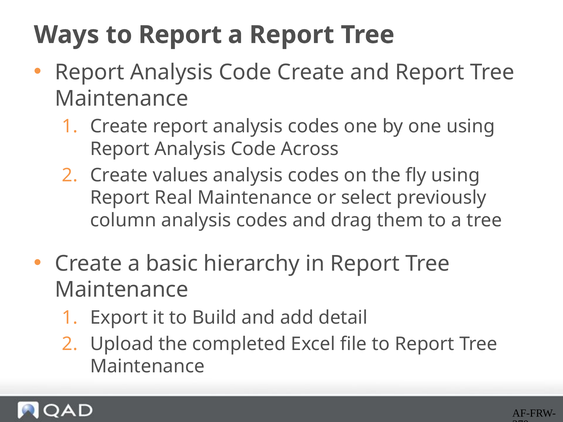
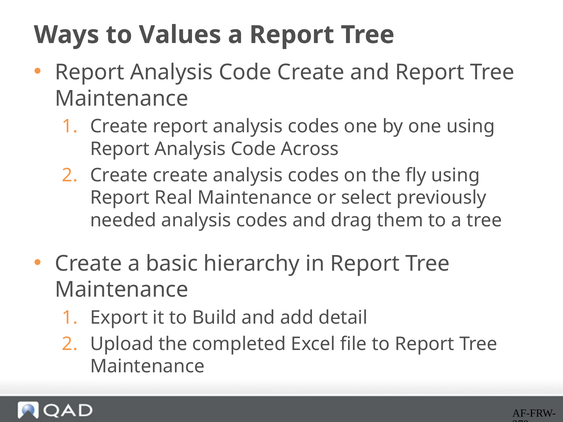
Ways to Report: Report -> Values (180, 35)
Create values: values -> create (180, 175)
column: column -> needed (123, 220)
